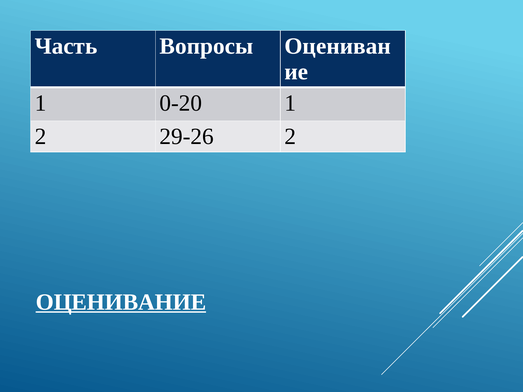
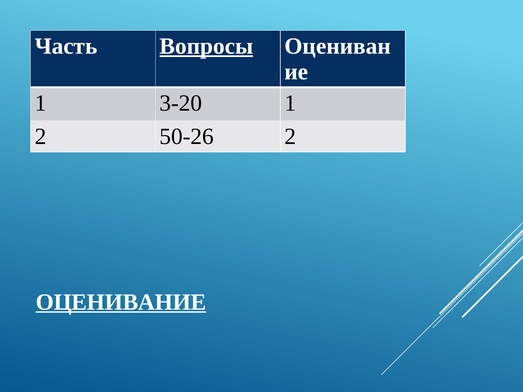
Вопросы underline: none -> present (206, 46)
0-20: 0-20 -> 3-20 (181, 103)
29-26: 29-26 -> 50-26 (187, 137)
